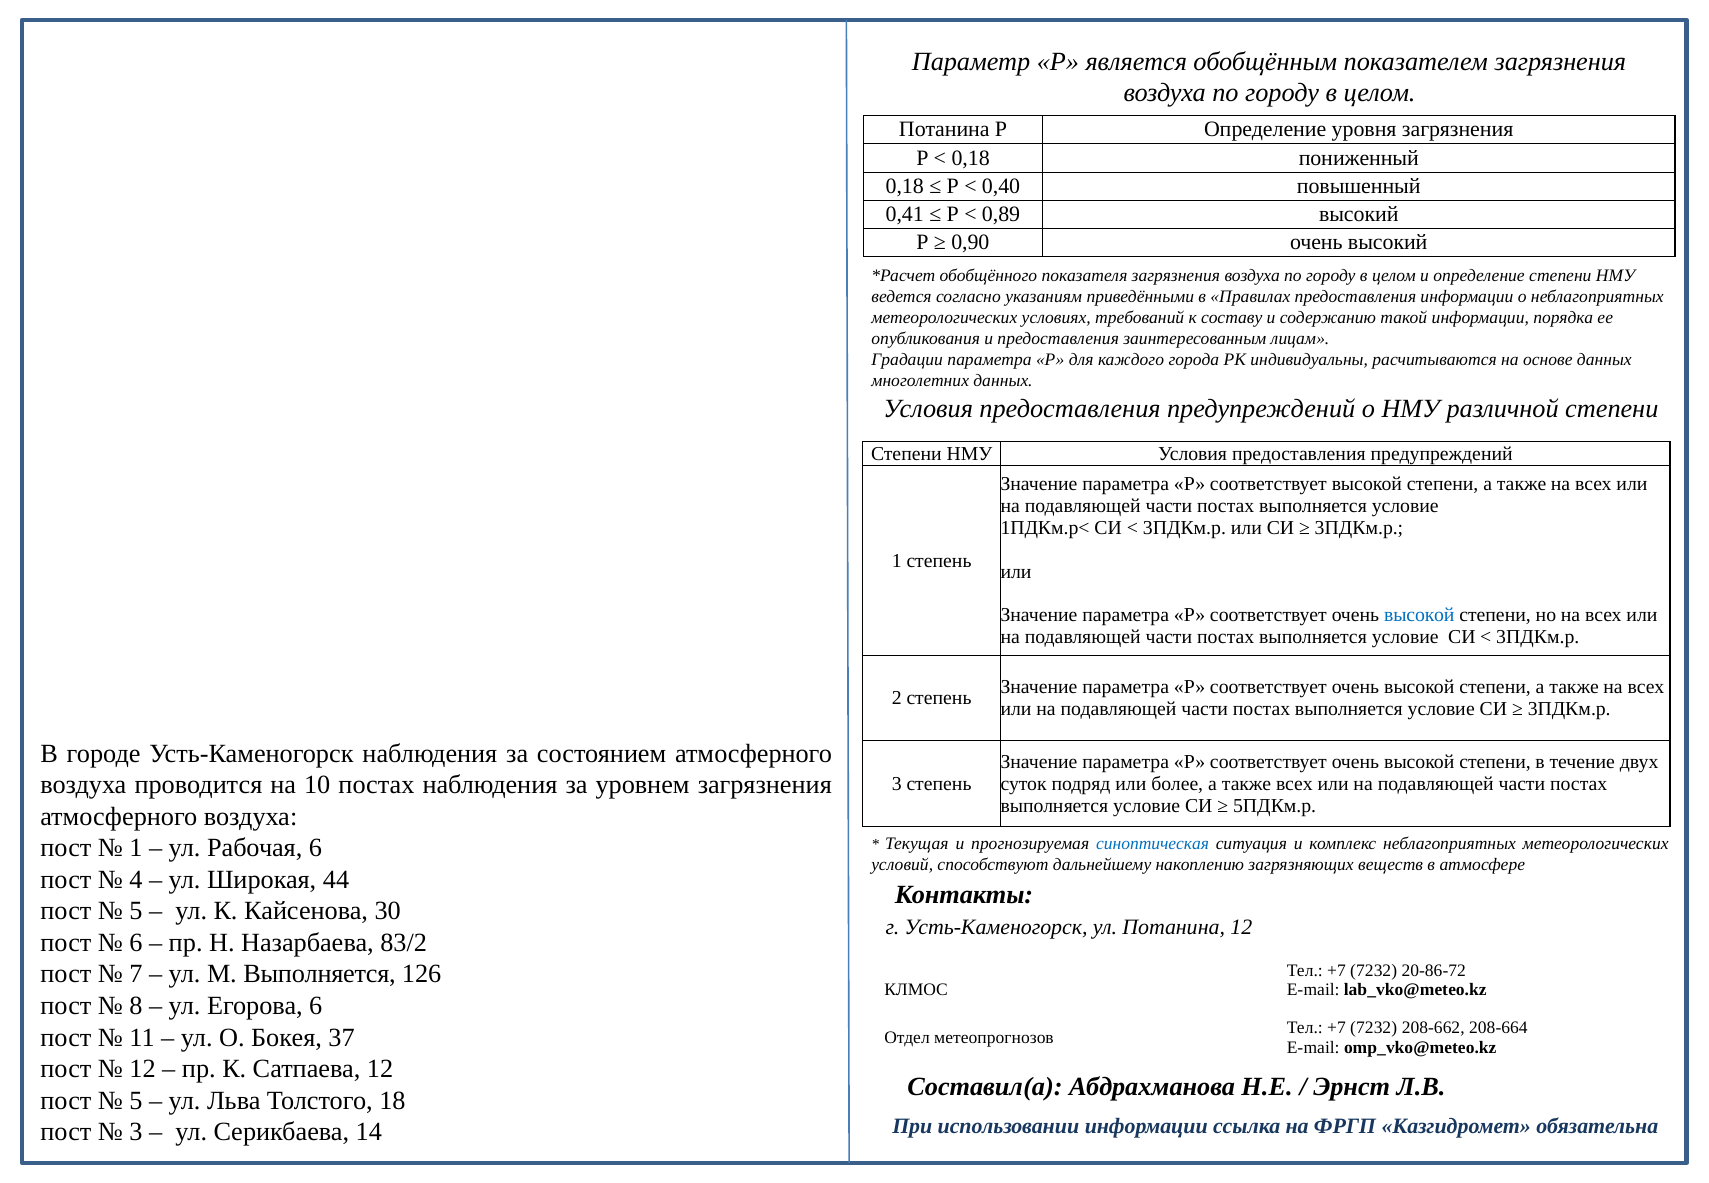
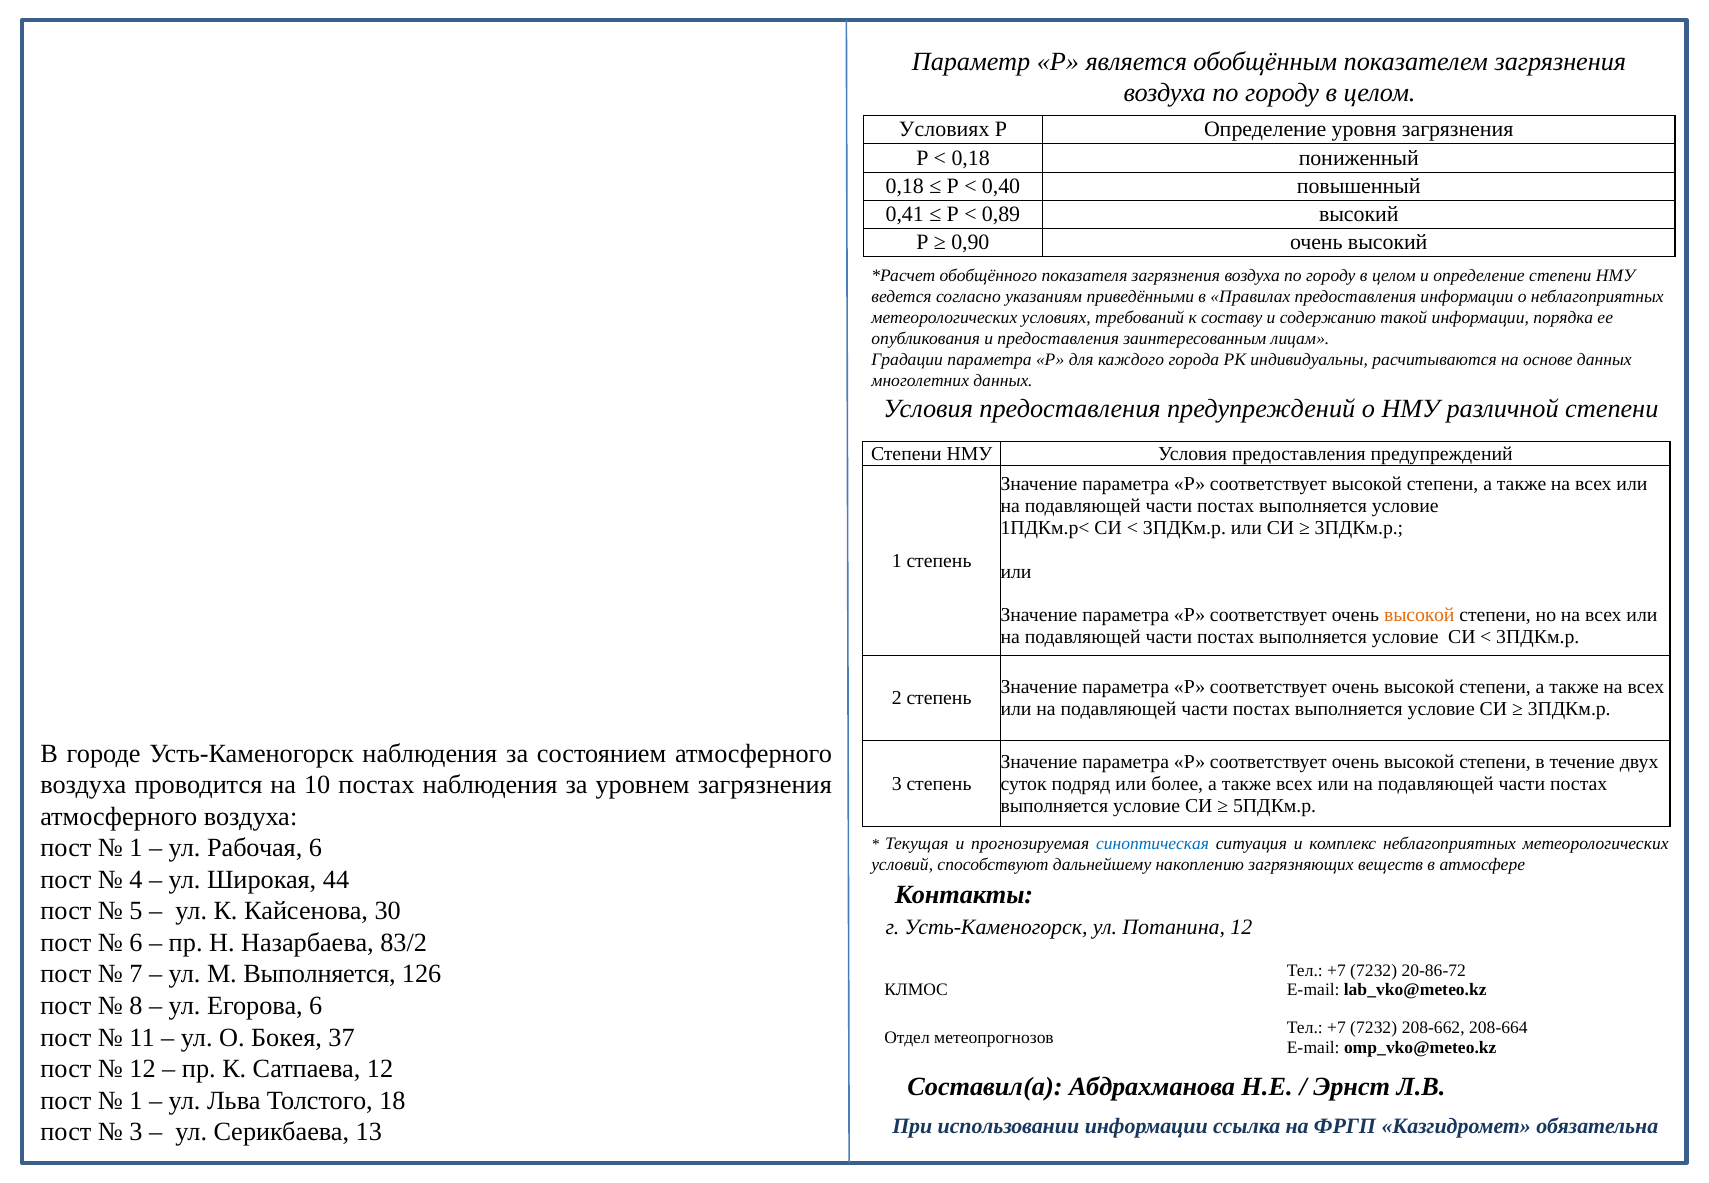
Потанина: Потанина -> Условиях (944, 130)
высокой colour: blue -> orange (1419, 615)
5: 5 -> 1 (136, 1101)
14: 14 -> 13 (369, 1132)
